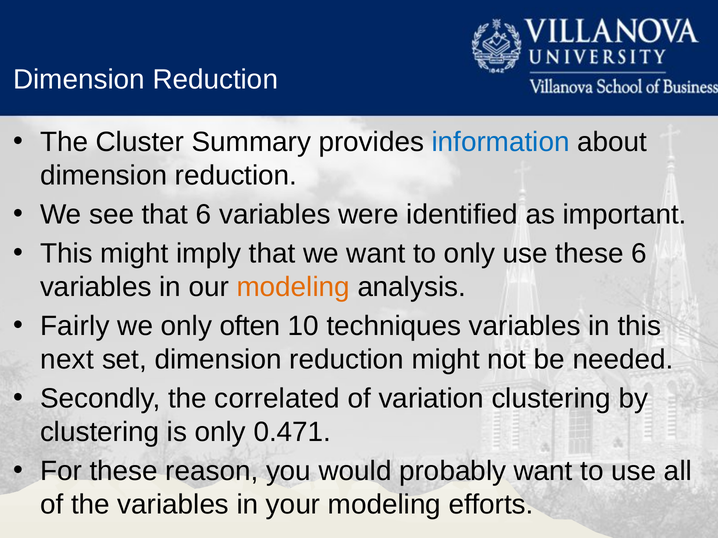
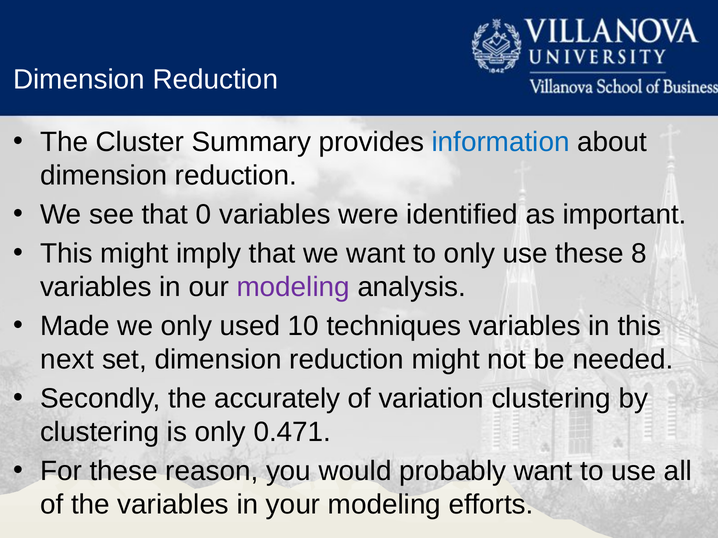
that 6: 6 -> 0 (204, 215)
these 6: 6 -> 8 (639, 254)
modeling colour: orange -> purple (293, 287)
Fairly: Fairly -> Made (75, 326)
often: often -> used (250, 326)
correlated: correlated -> accurately (277, 399)
